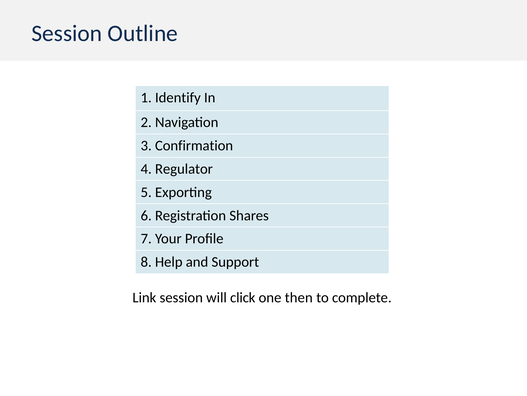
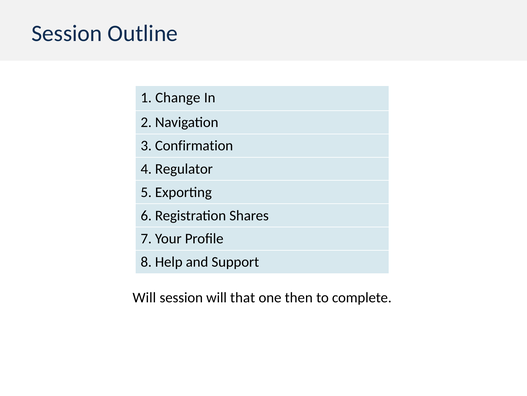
Identify: Identify -> Change (178, 97)
Link: Link -> Will (144, 297)
click: click -> that (243, 297)
